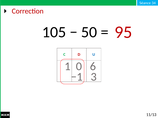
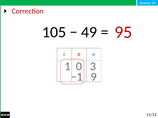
50: 50 -> 49 (89, 32)
6: 6 -> 3 (93, 67)
3: 3 -> 9 (94, 77)
